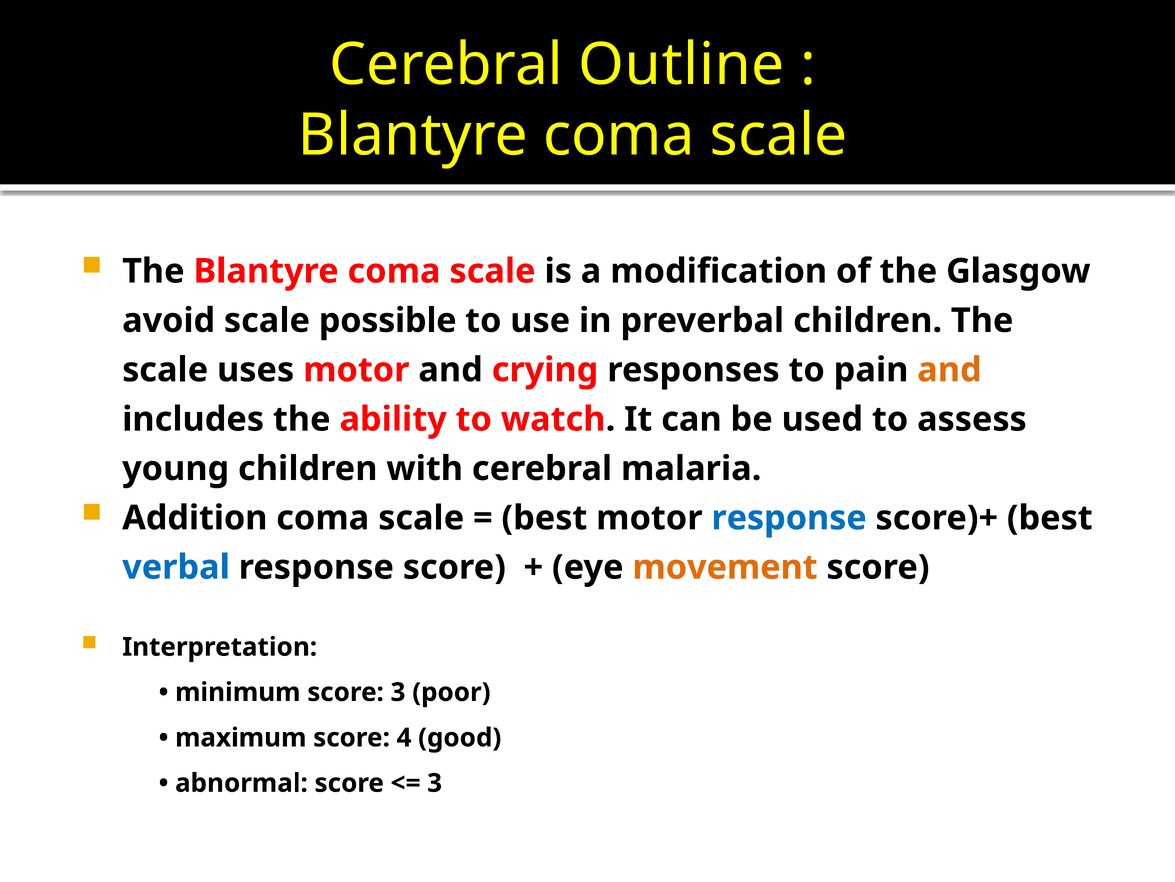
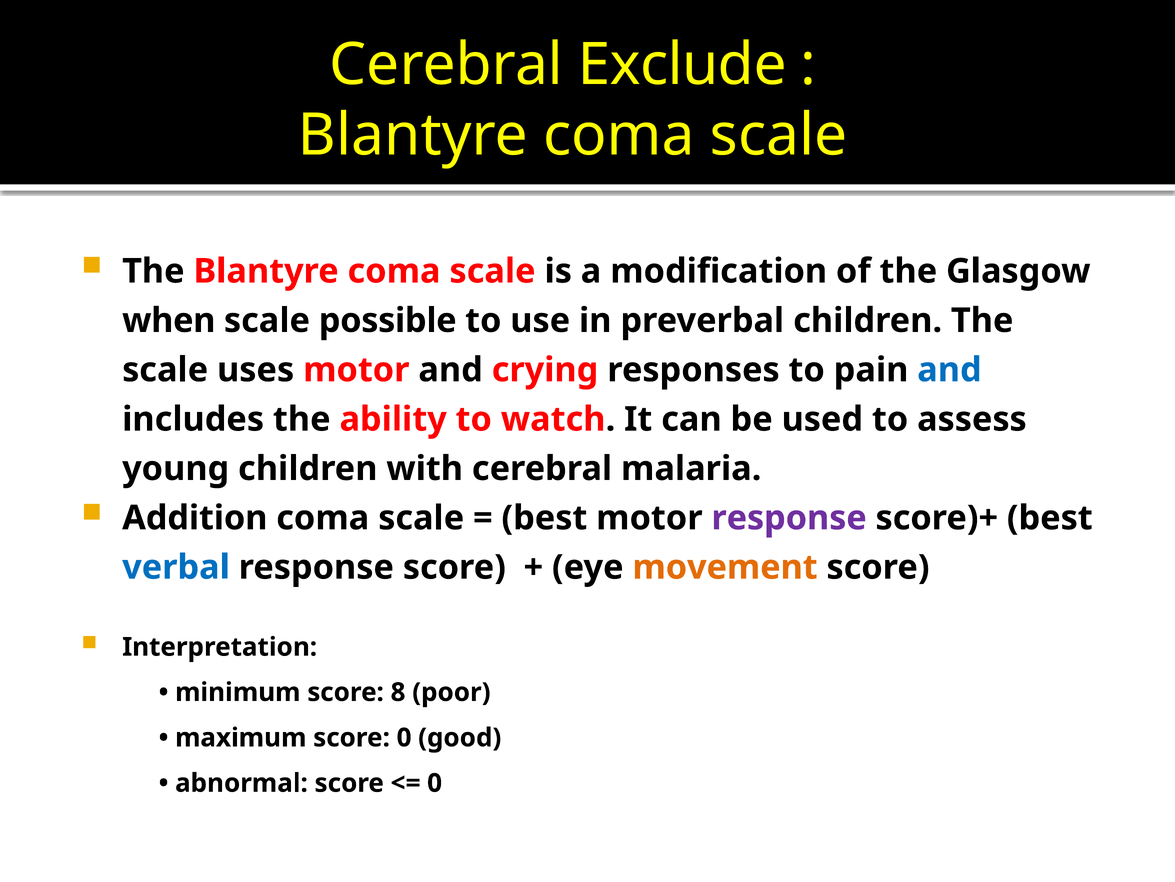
Outline: Outline -> Exclude (682, 65)
avoid: avoid -> when (169, 320)
and colour: orange -> blue (949, 370)
response colour: blue -> purple (789, 518)
score 3: 3 -> 8 (398, 692)
score 4: 4 -> 0 (404, 737)
3: 3 -> 0 (435, 783)
